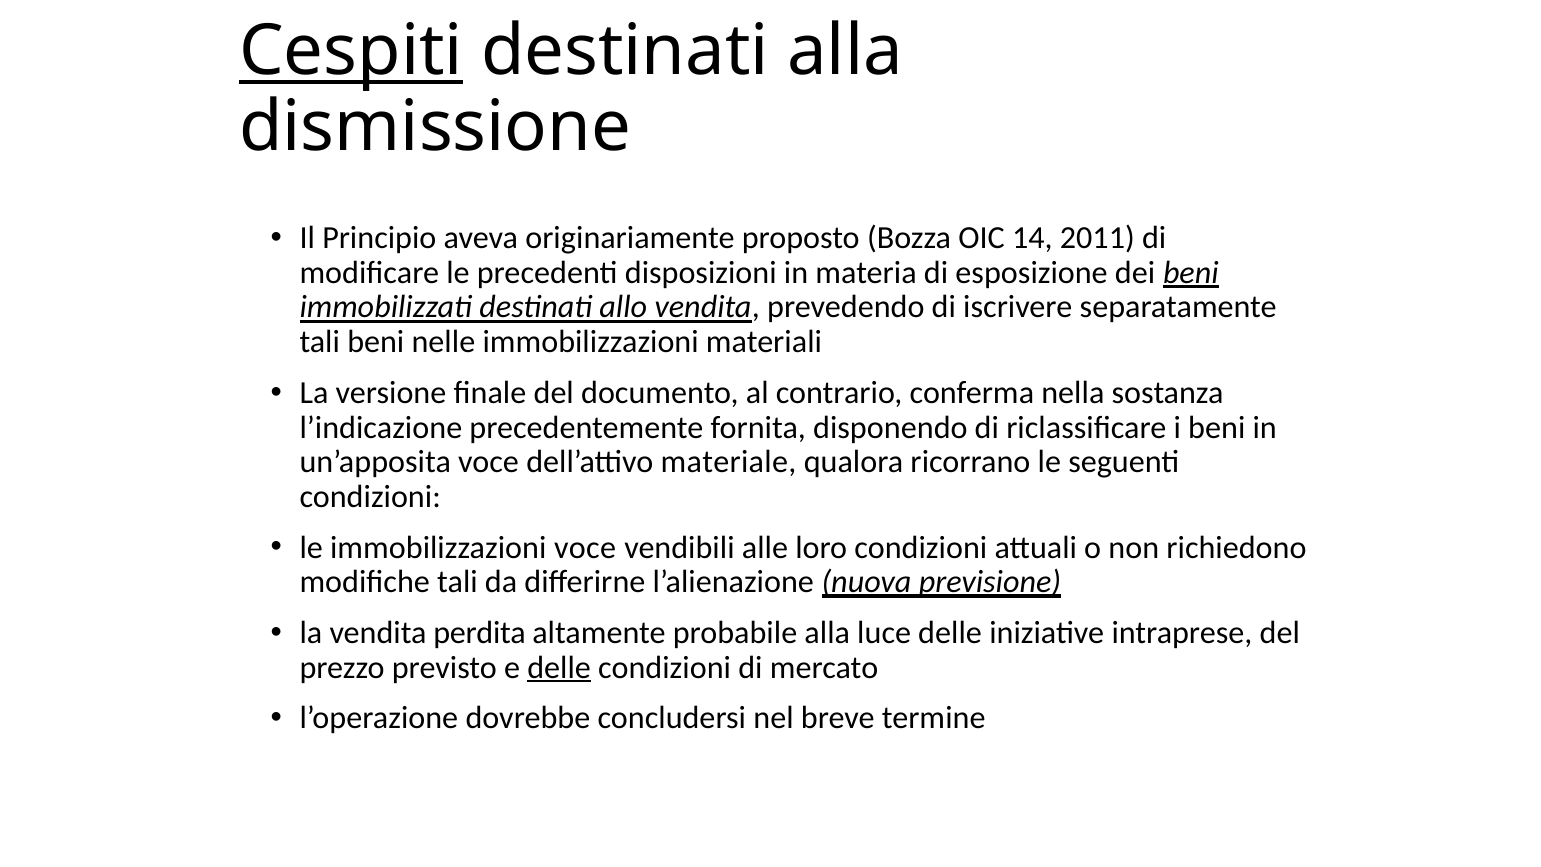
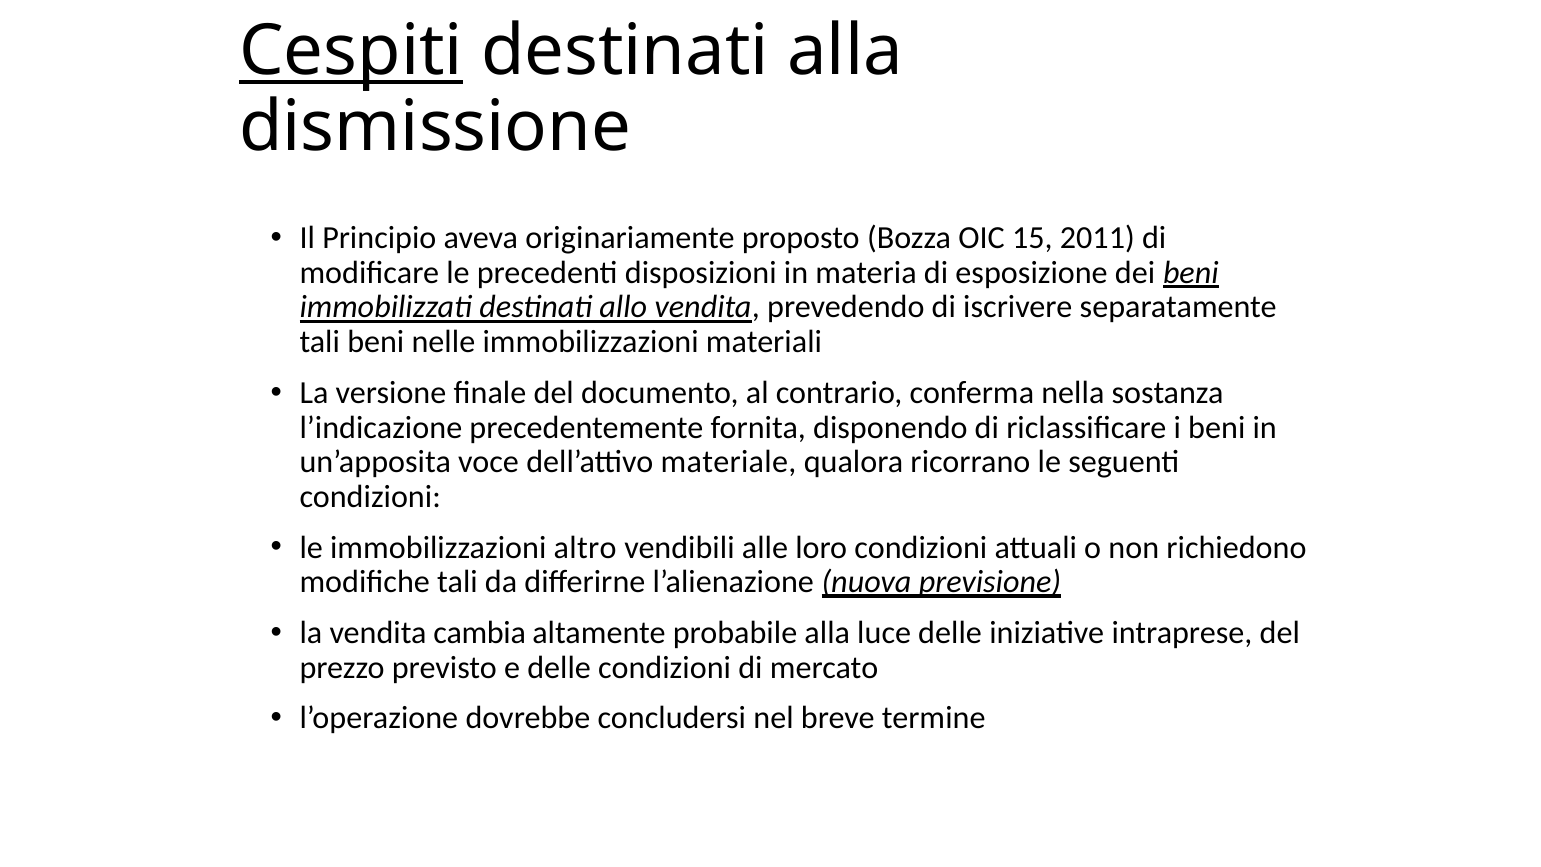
14: 14 -> 15 (1032, 238)
immobilizzazioni voce: voce -> altro (585, 547)
perdita: perdita -> cambia (480, 633)
delle underline: present -> none (559, 667)
